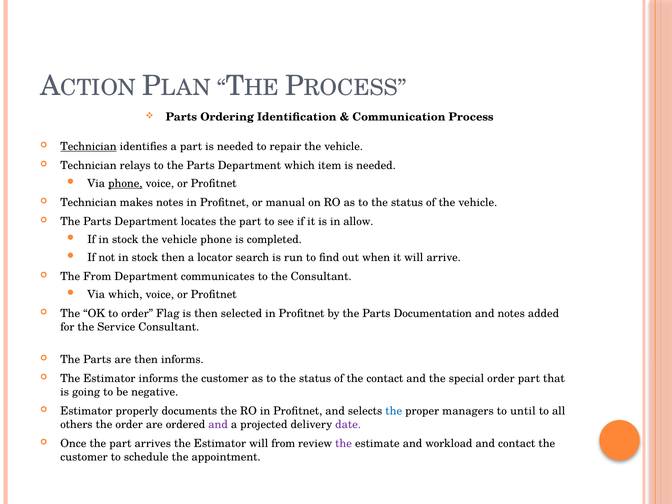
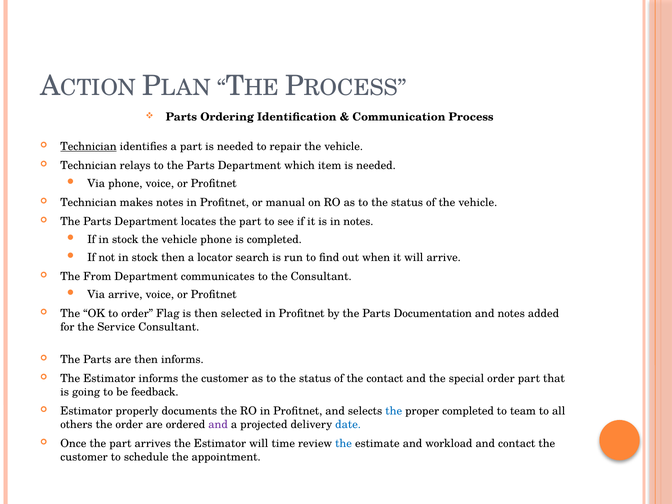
phone underline: present -> none (125, 183)
in allow: allow -> notes (358, 222)
Via which: which -> arrive (125, 294)
negative: negative -> feedback (155, 392)
proper managers: managers -> completed (468, 411)
until: until -> team (523, 411)
date colour: purple -> blue (348, 424)
will from: from -> time (283, 443)
the colour: purple -> blue (344, 443)
